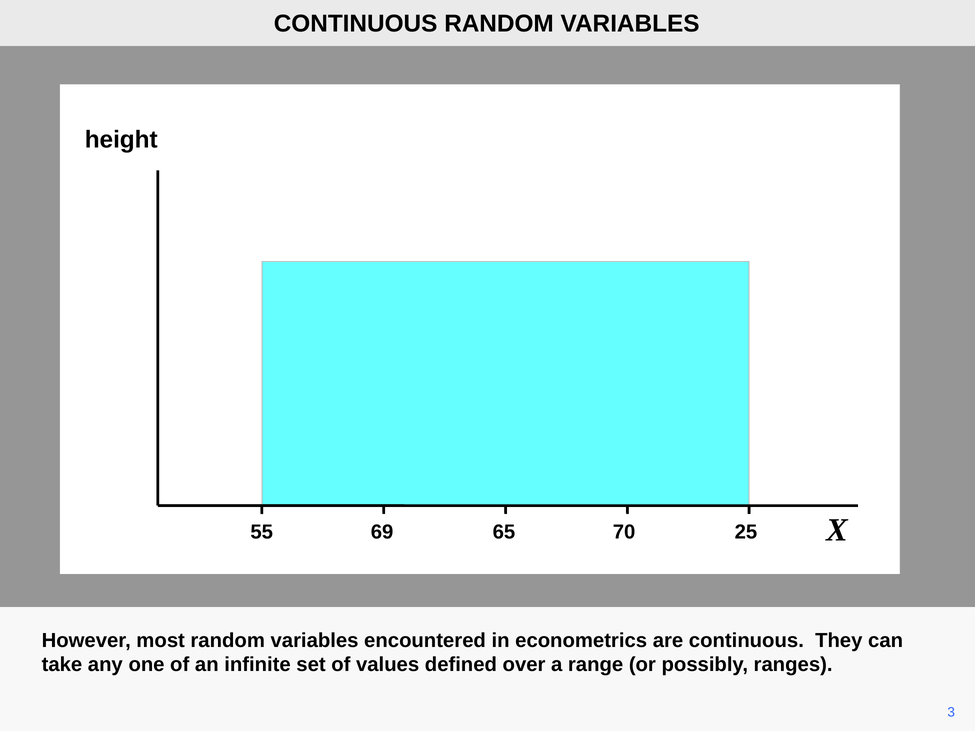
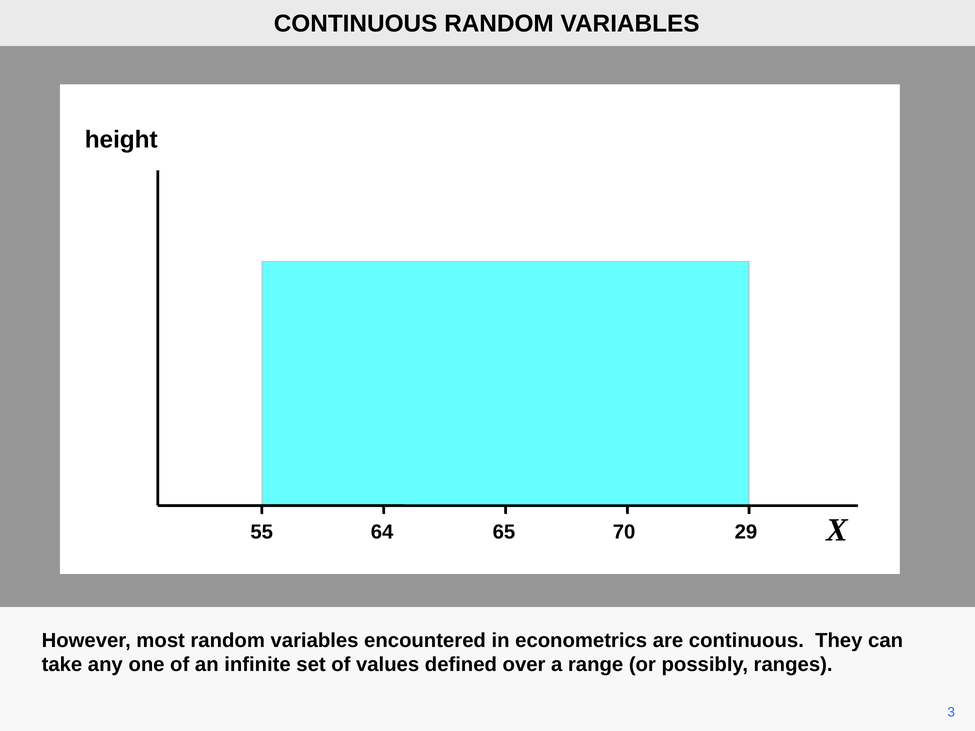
69: 69 -> 64 (382, 532)
25: 25 -> 29 (746, 532)
